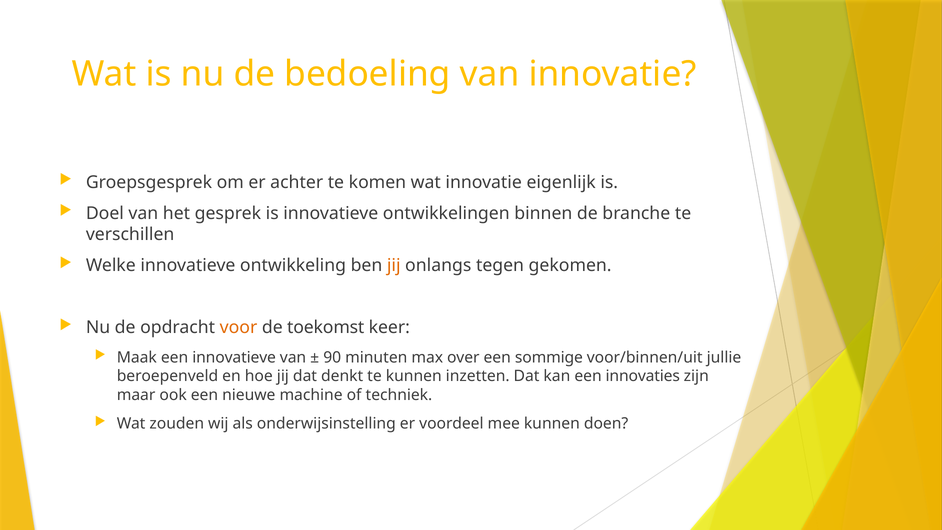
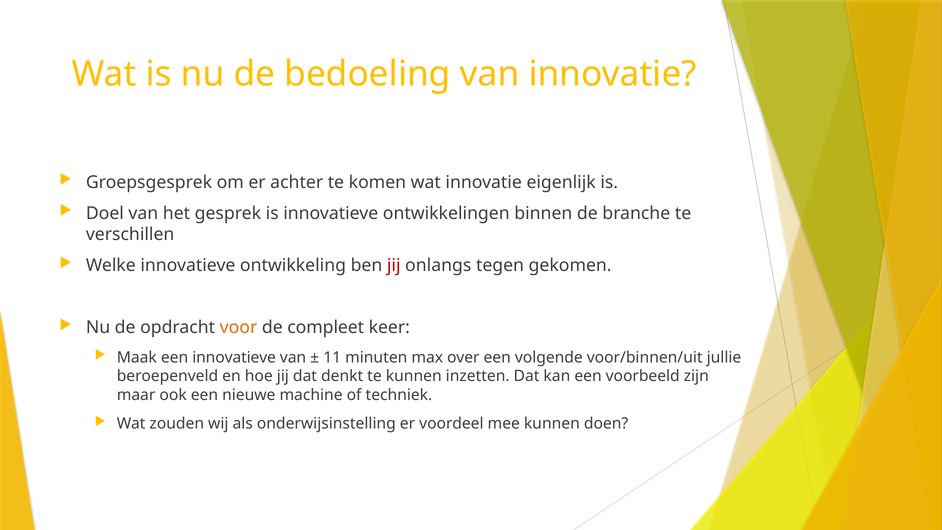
jij colour: orange -> red (394, 266)
toekomst: toekomst -> compleet (326, 328)
90: 90 -> 11 (332, 357)
sommige: sommige -> volgende (549, 357)
innovaties: innovaties -> voorbeeld (643, 376)
